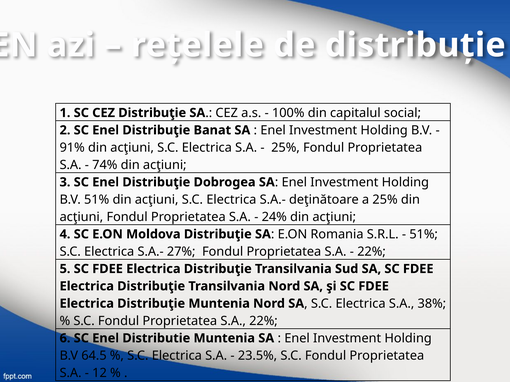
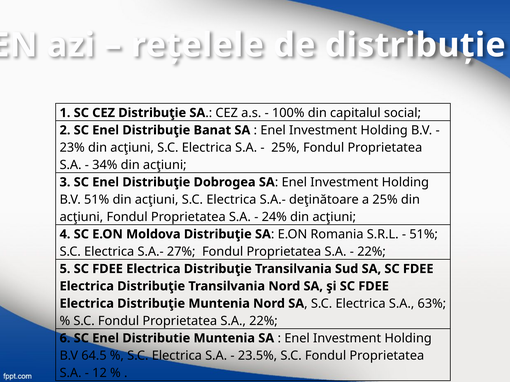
91%: 91% -> 23% (72, 148)
74%: 74% -> 34% (105, 165)
38%: 38% -> 63% (432, 304)
